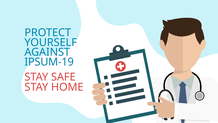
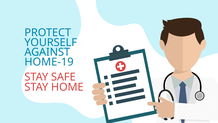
IPSUM-19: IPSUM-19 -> HOME-19 (49, 62)
